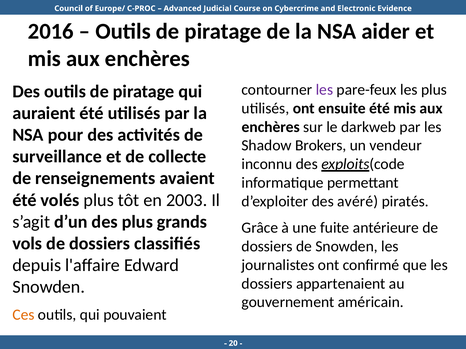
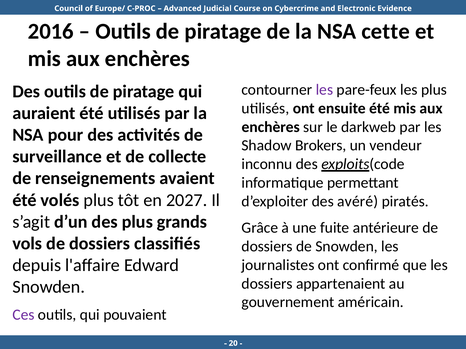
aider: aider -> cette (386, 31)
2003: 2003 -> 2027 (187, 200)
Ces colour: orange -> purple (23, 315)
